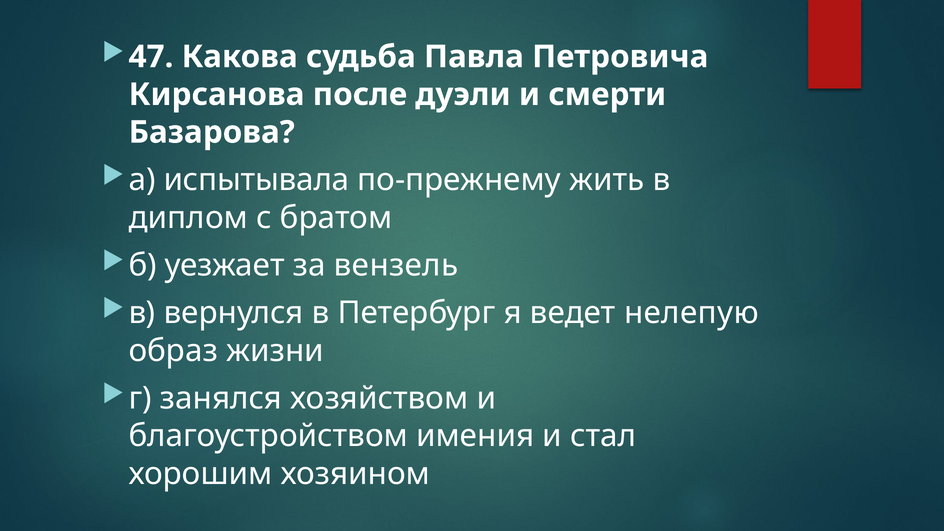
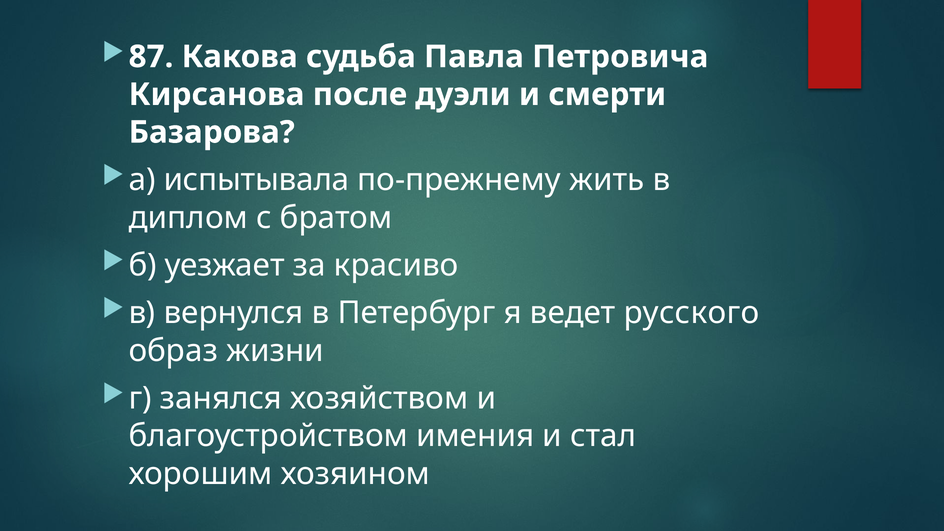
47: 47 -> 87 (151, 57)
вензель: вензель -> красиво (396, 265)
нелепую: нелепую -> русского (691, 313)
